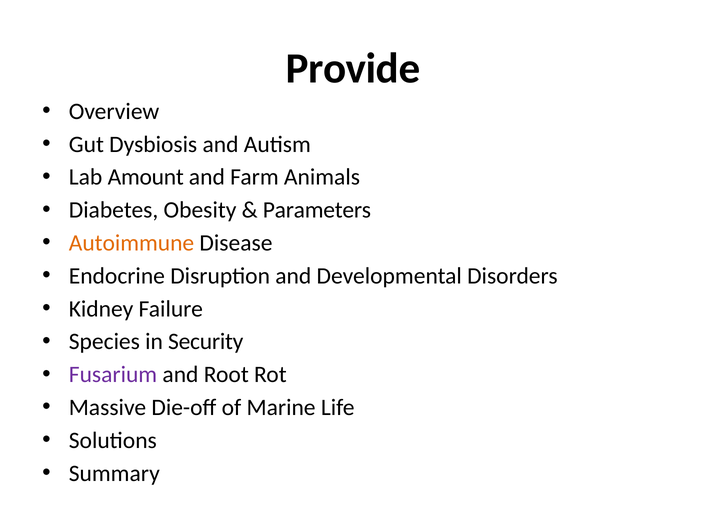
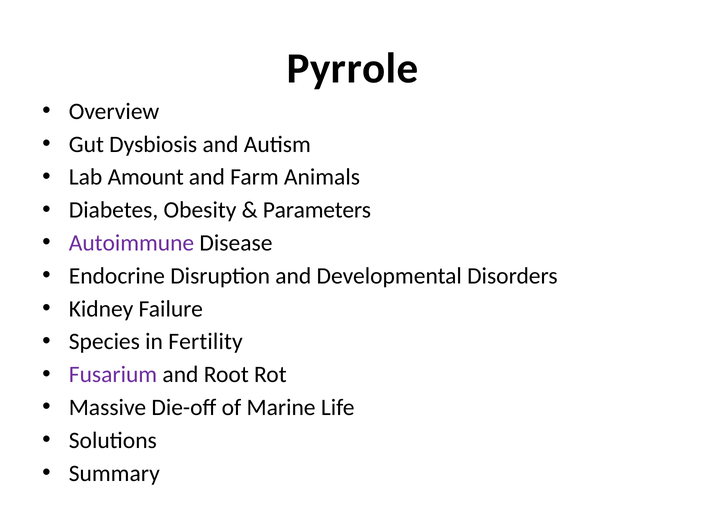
Provide: Provide -> Pyrrole (353, 68)
Autoimmune colour: orange -> purple (132, 243)
Security: Security -> Fertility (205, 342)
